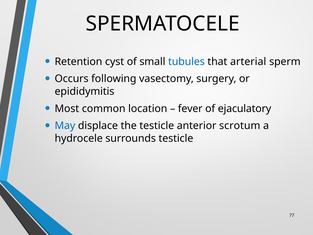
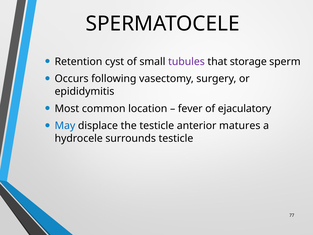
tubules colour: blue -> purple (186, 61)
arterial: arterial -> storage (248, 61)
scrotum: scrotum -> matures (240, 126)
